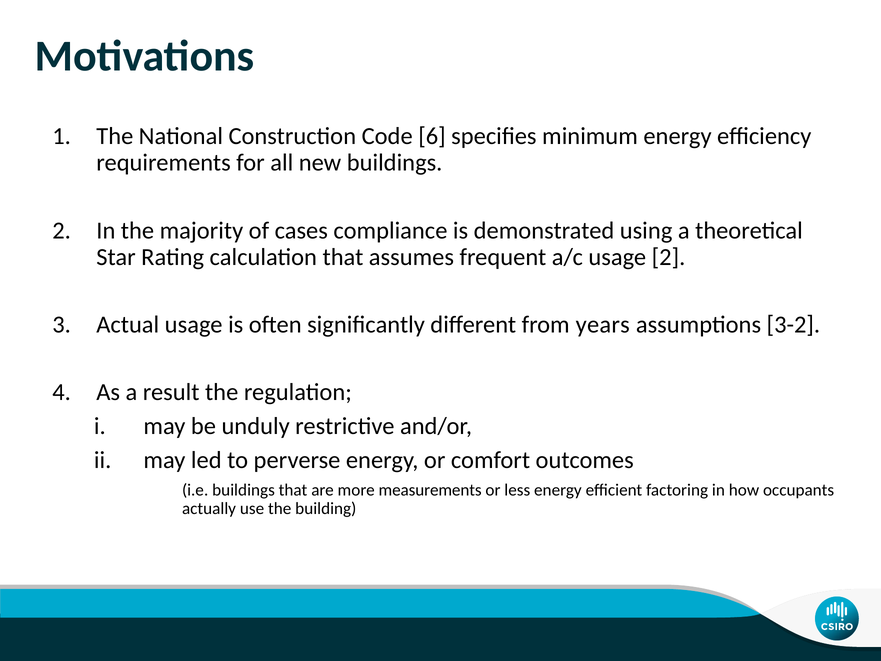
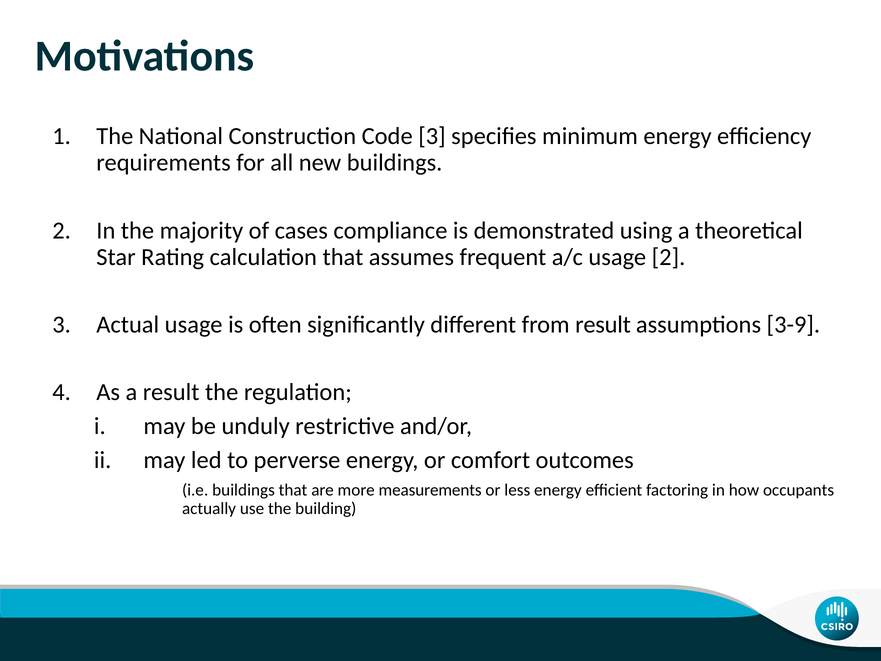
Code 6: 6 -> 3 (432, 136)
from years: years -> result (603, 325)
3-2: 3-2 -> 3-9 (793, 325)
